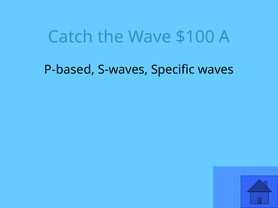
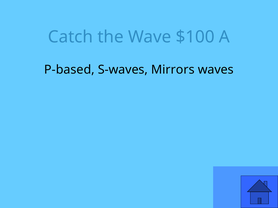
Specific: Specific -> Mirrors (173, 70)
